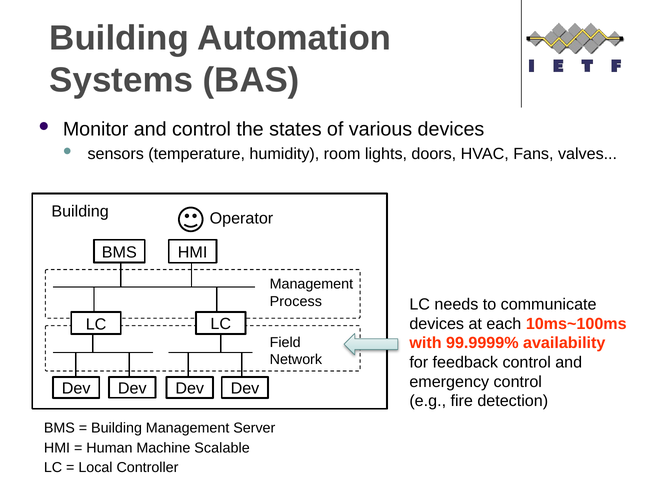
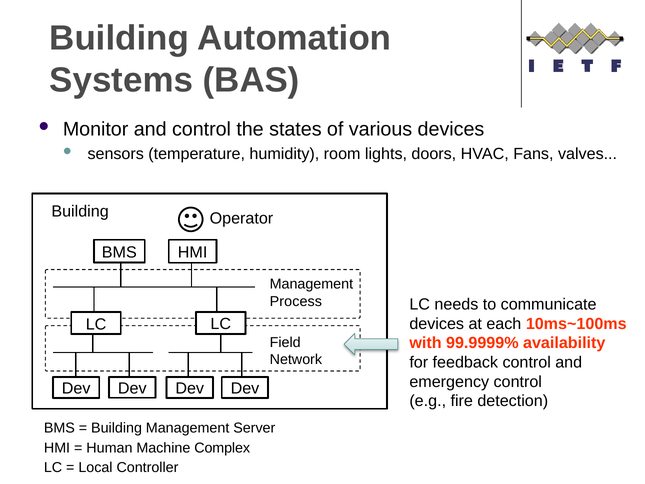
Scalable: Scalable -> Complex (222, 448)
